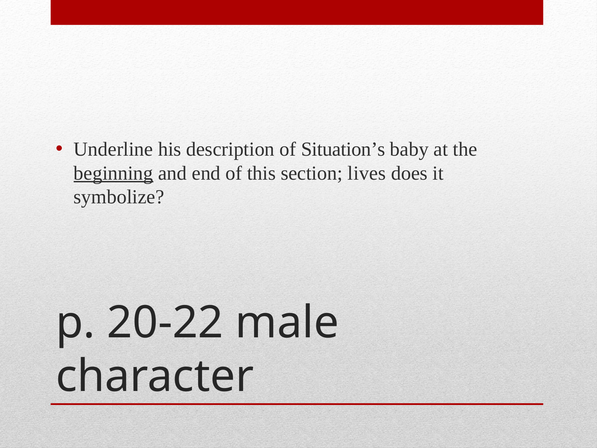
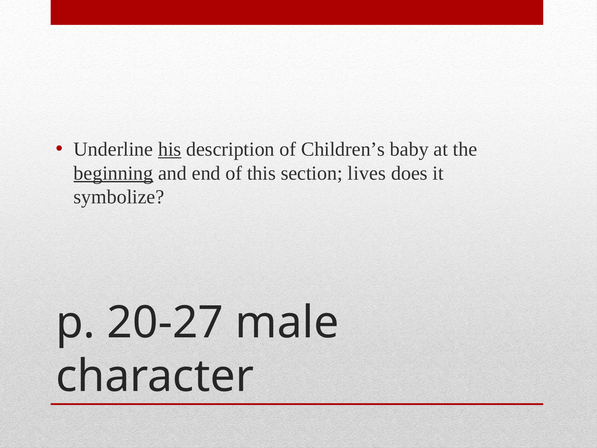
his underline: none -> present (170, 149)
Situation’s: Situation’s -> Children’s (343, 149)
20-22: 20-22 -> 20-27 (165, 323)
